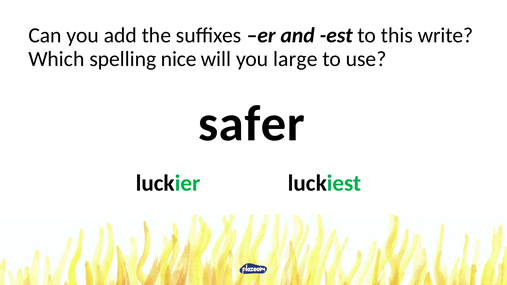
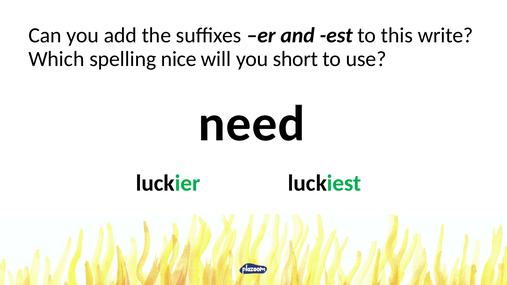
large: large -> short (295, 59)
safer: safer -> need (252, 124)
